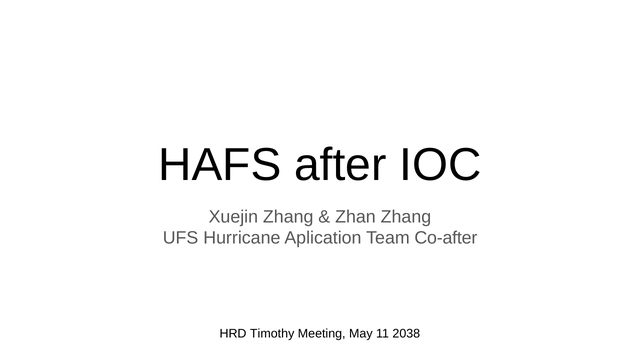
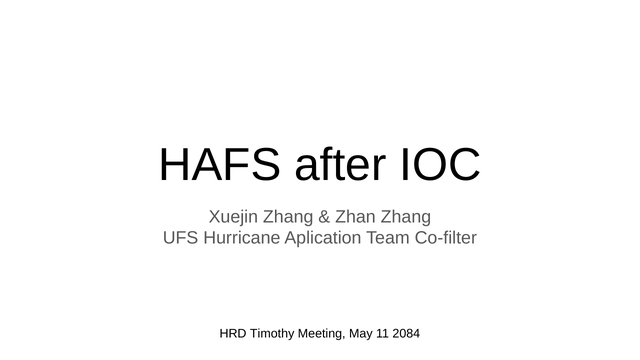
Co-after: Co-after -> Co-filter (446, 238)
2038: 2038 -> 2084 (406, 334)
